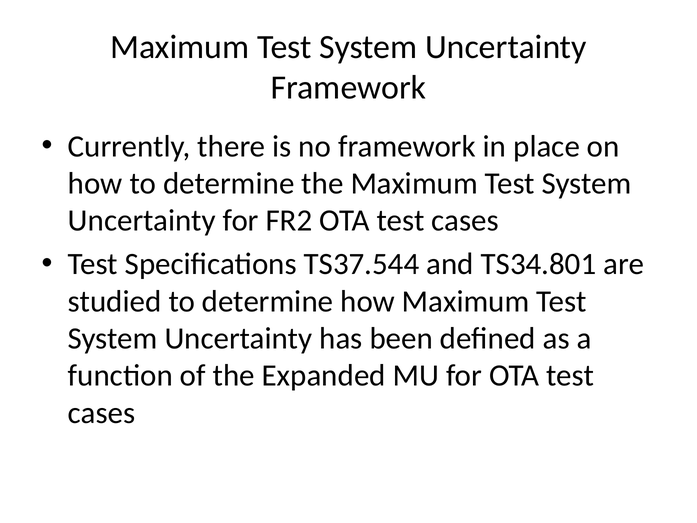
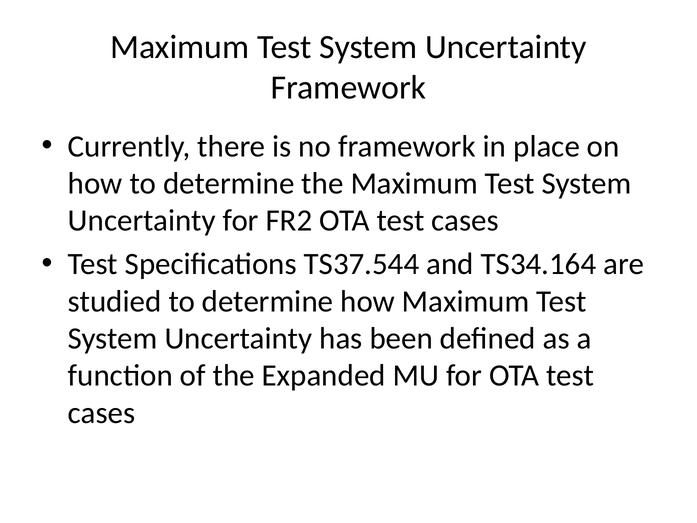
TS34.801: TS34.801 -> TS34.164 (539, 264)
